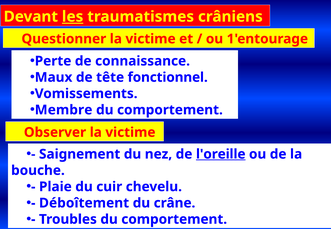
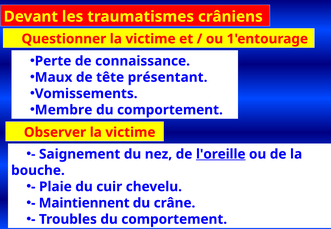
les underline: present -> none (73, 17)
fonctionnel: fonctionnel -> présentant (168, 77)
Déboîtement: Déboîtement -> Maintiennent (84, 203)
